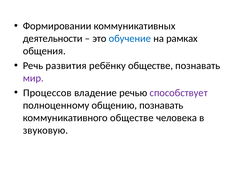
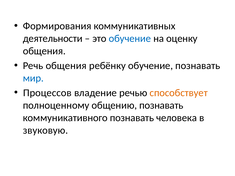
Формировании: Формировании -> Формирования (57, 26)
рамках: рамках -> оценку (182, 39)
Речь развития: развития -> общения (66, 66)
ребёнку обществе: обществе -> обучение (151, 66)
мир colour: purple -> blue (33, 78)
способствует colour: purple -> orange (179, 93)
коммуникативного обществе: обществе -> познавать (132, 118)
